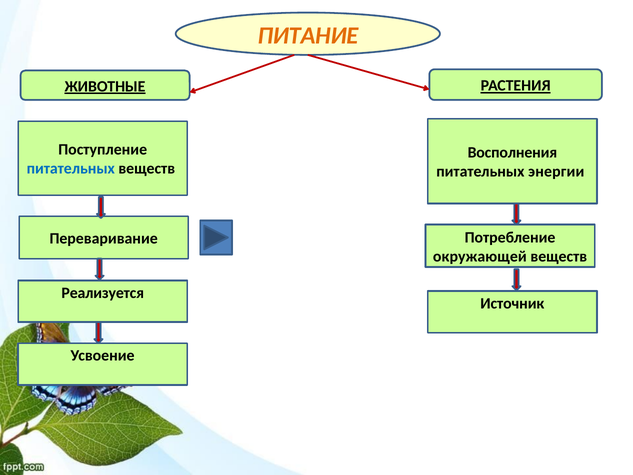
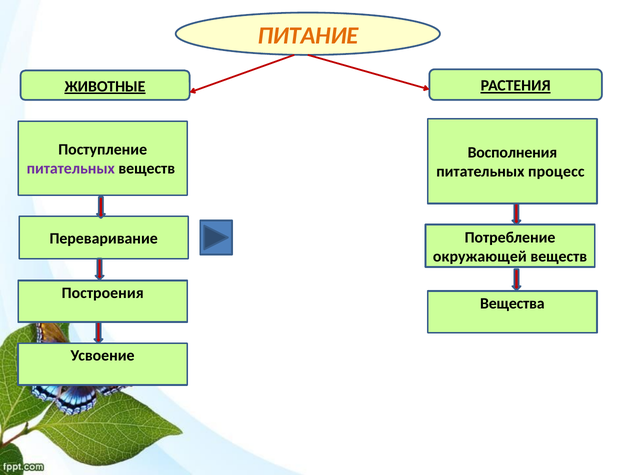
питательных colour: blue -> purple (71, 169)
энергии: энергии -> процесс (556, 172)
Реализуется: Реализуется -> Построения (103, 293)
Источник: Источник -> Вещества (512, 303)
